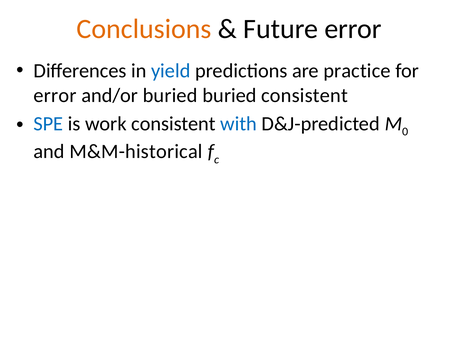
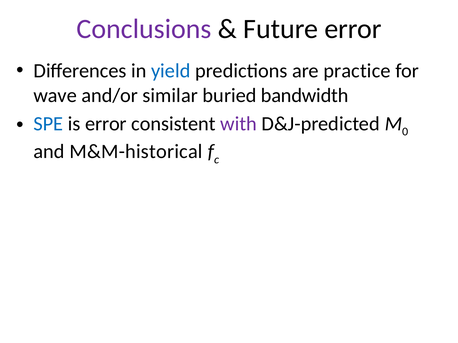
Conclusions colour: orange -> purple (144, 29)
error: error -> wave (55, 95)
and/or buried: buried -> similar (170, 95)
buried consistent: consistent -> bandwidth (305, 95)
is work: work -> error (106, 124)
with colour: blue -> purple (239, 124)
